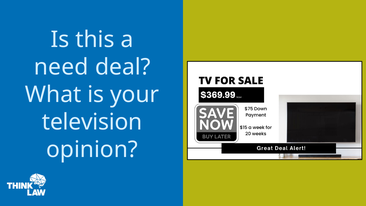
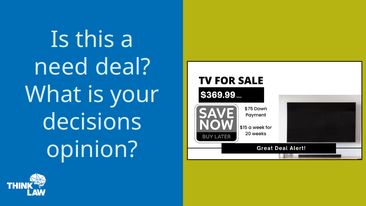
television: television -> decisions (92, 122)
